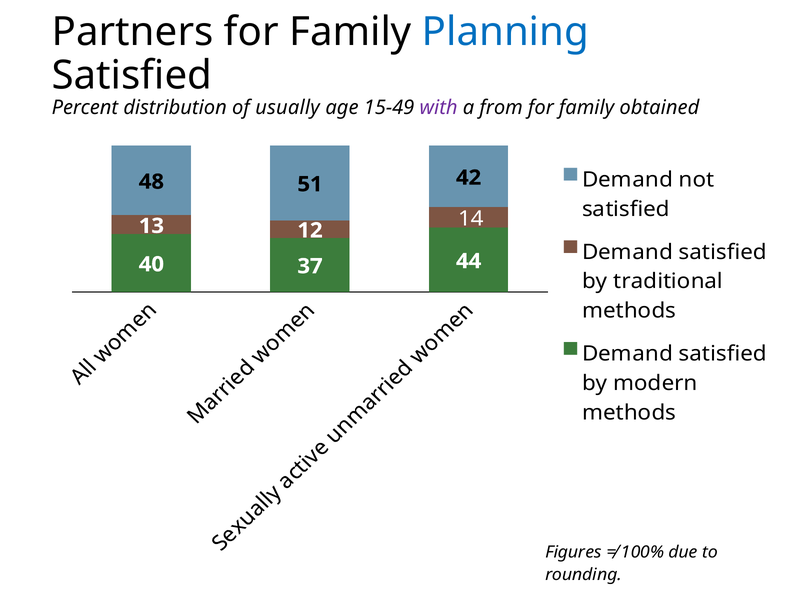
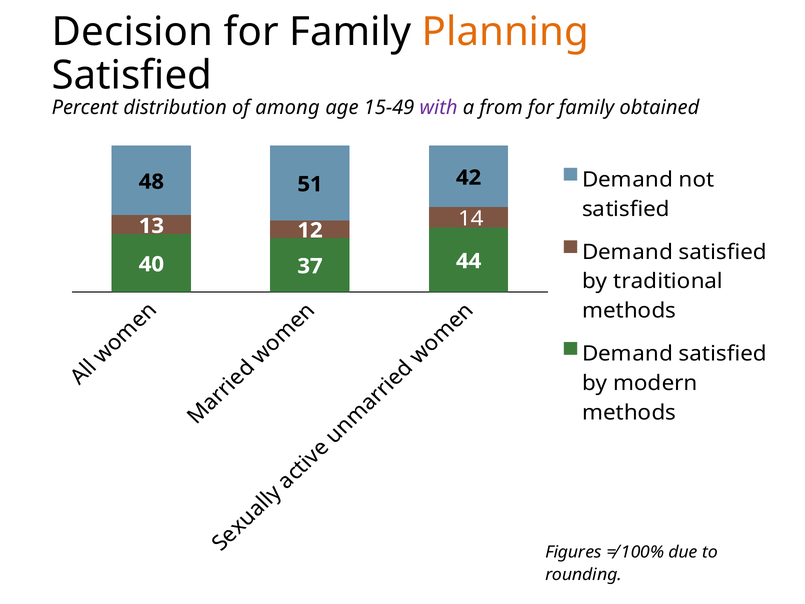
Partners: Partners -> Decision (133, 32)
Planning colour: blue -> orange (505, 32)
usually: usually -> among (288, 108)
